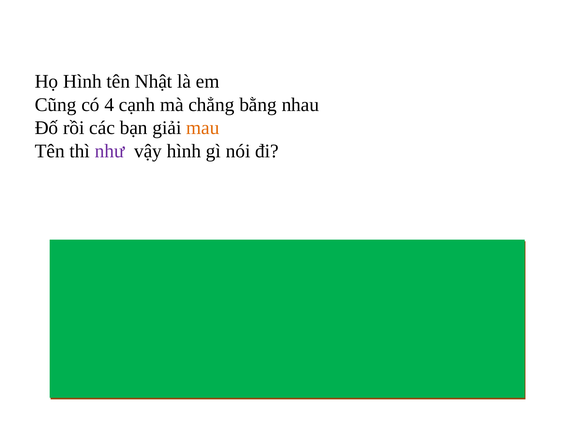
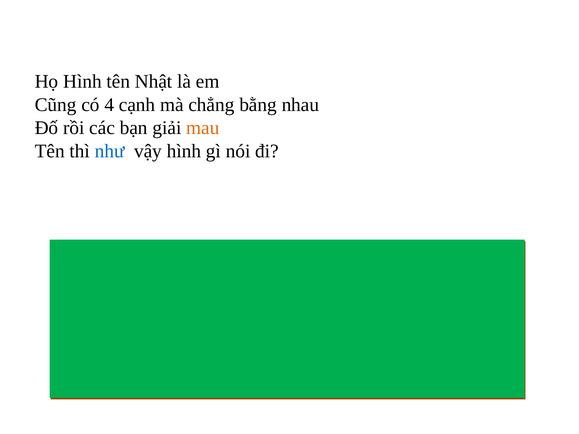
như colour: purple -> blue (110, 151)
